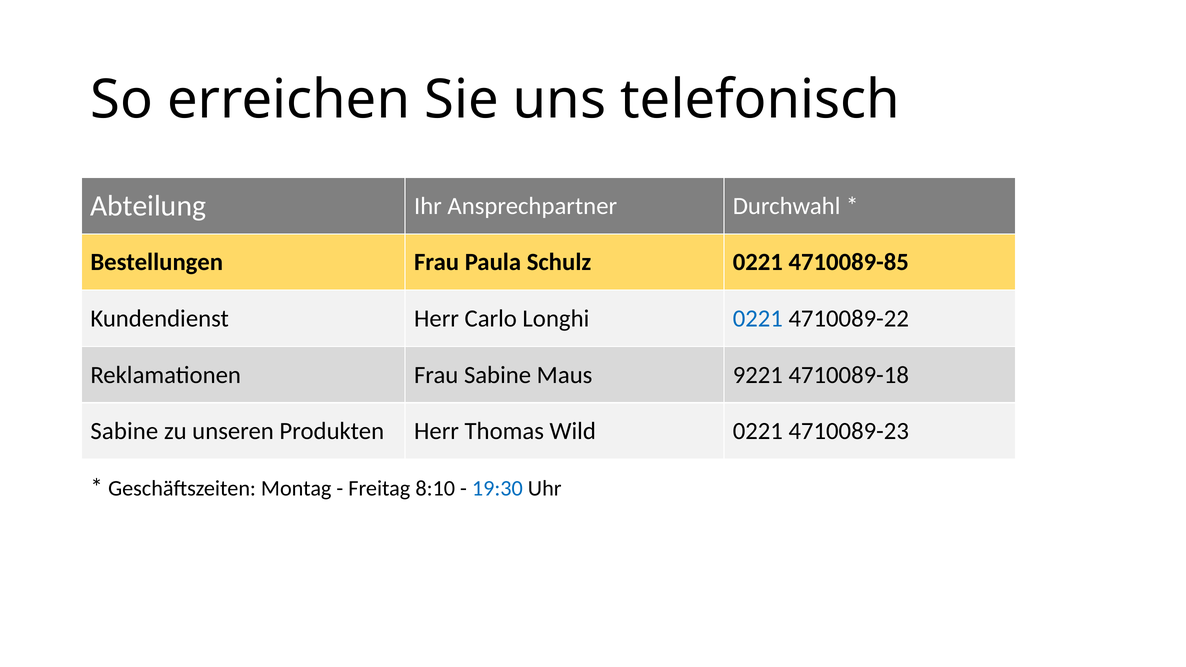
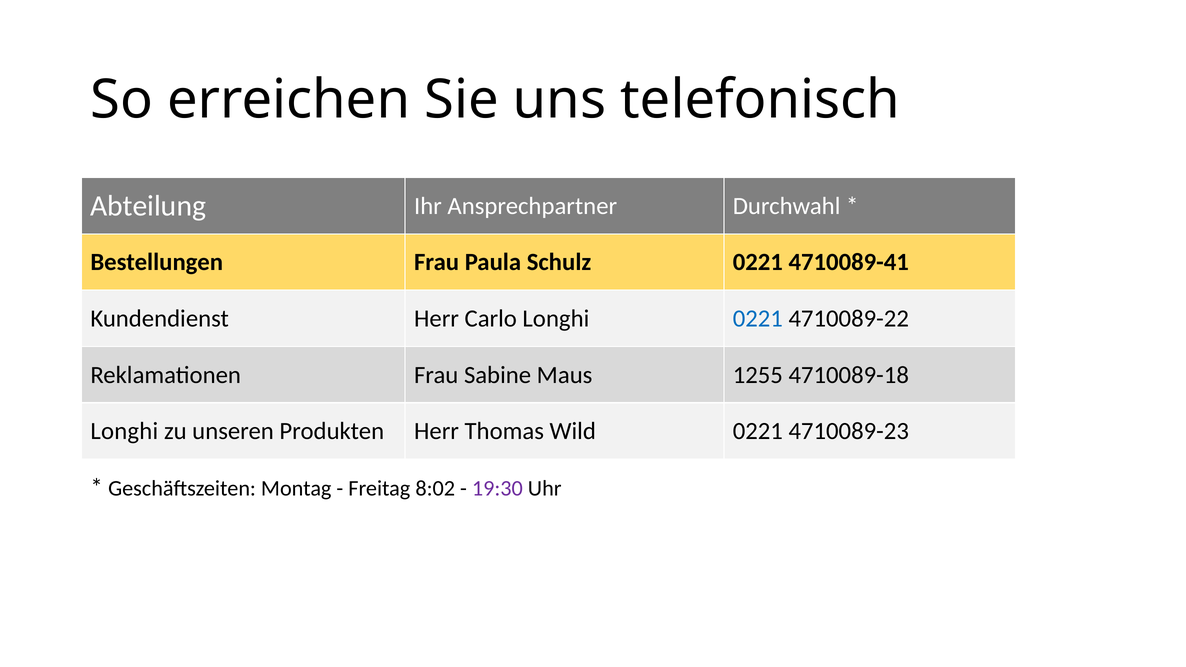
4710089-85: 4710089-85 -> 4710089-41 (849, 262)
9221: 9221 -> 1255 (758, 375)
Sabine: Sabine -> Longhi (124, 431)
8:10: 8:10 -> 8:02 (435, 488)
19:30 colour: blue -> purple (497, 488)
